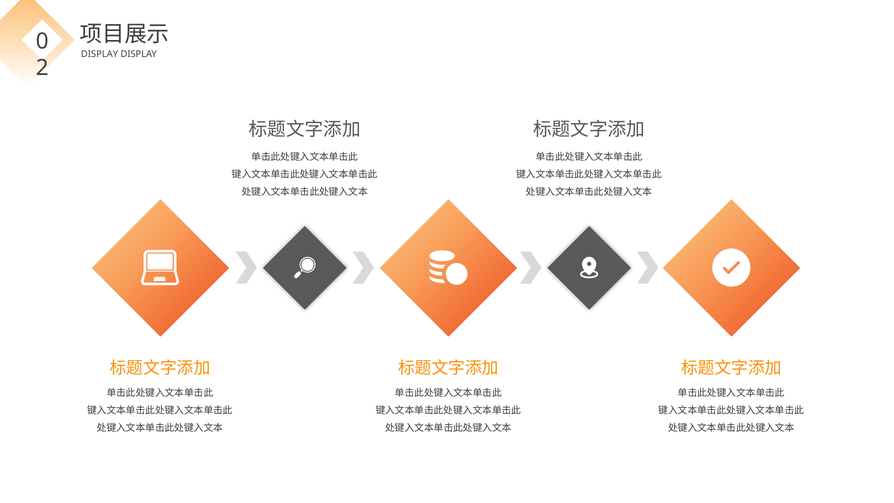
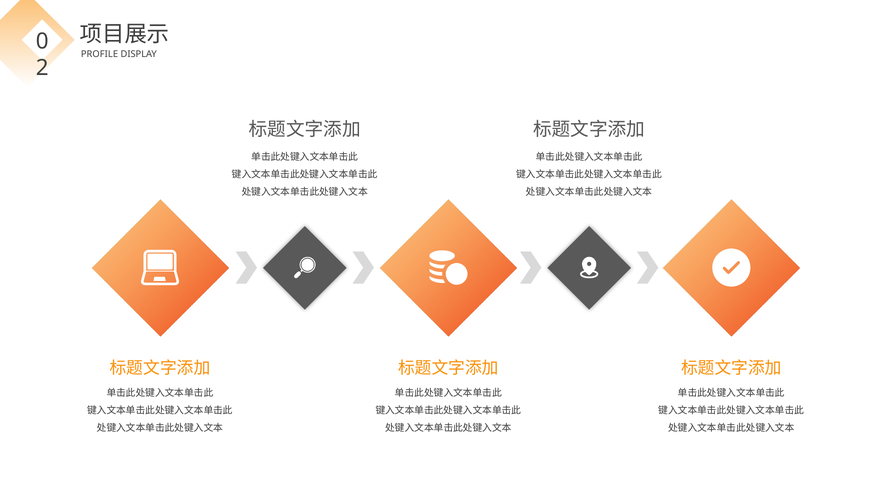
DISPLAY: DISPLAY -> PROFILE (100, 54)
